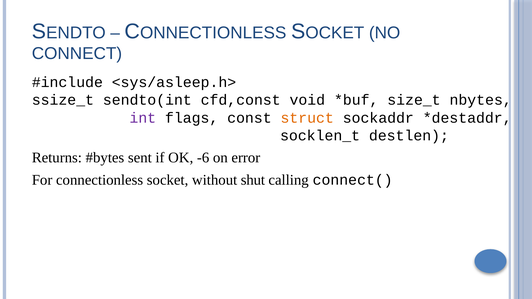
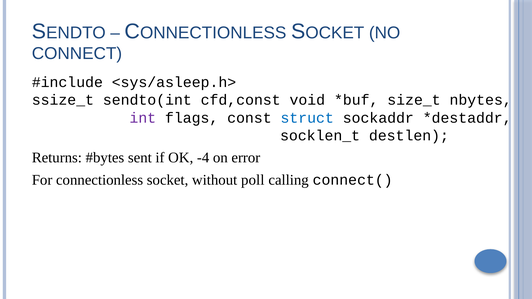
struct colour: orange -> blue (307, 118)
-6: -6 -> -4 (203, 158)
shut: shut -> poll (253, 180)
